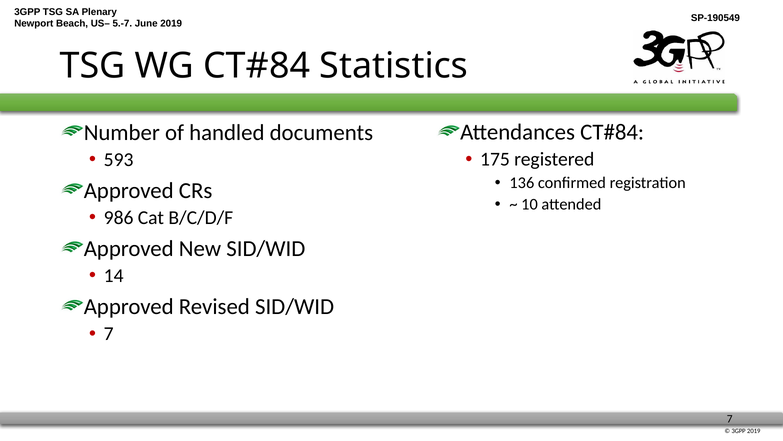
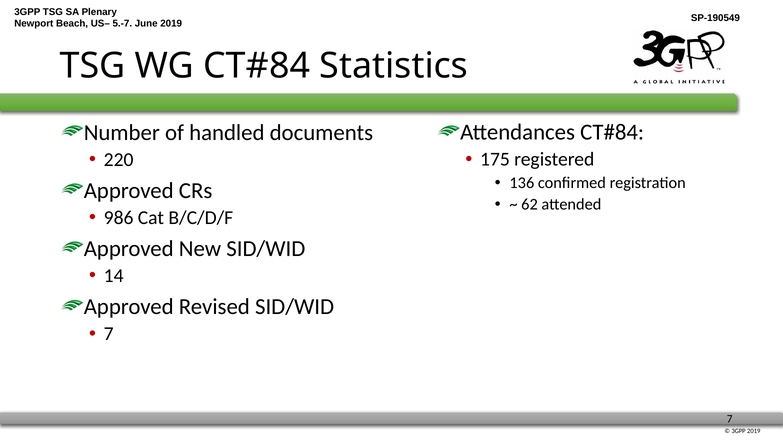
593: 593 -> 220 (119, 159)
10: 10 -> 62 (529, 204)
